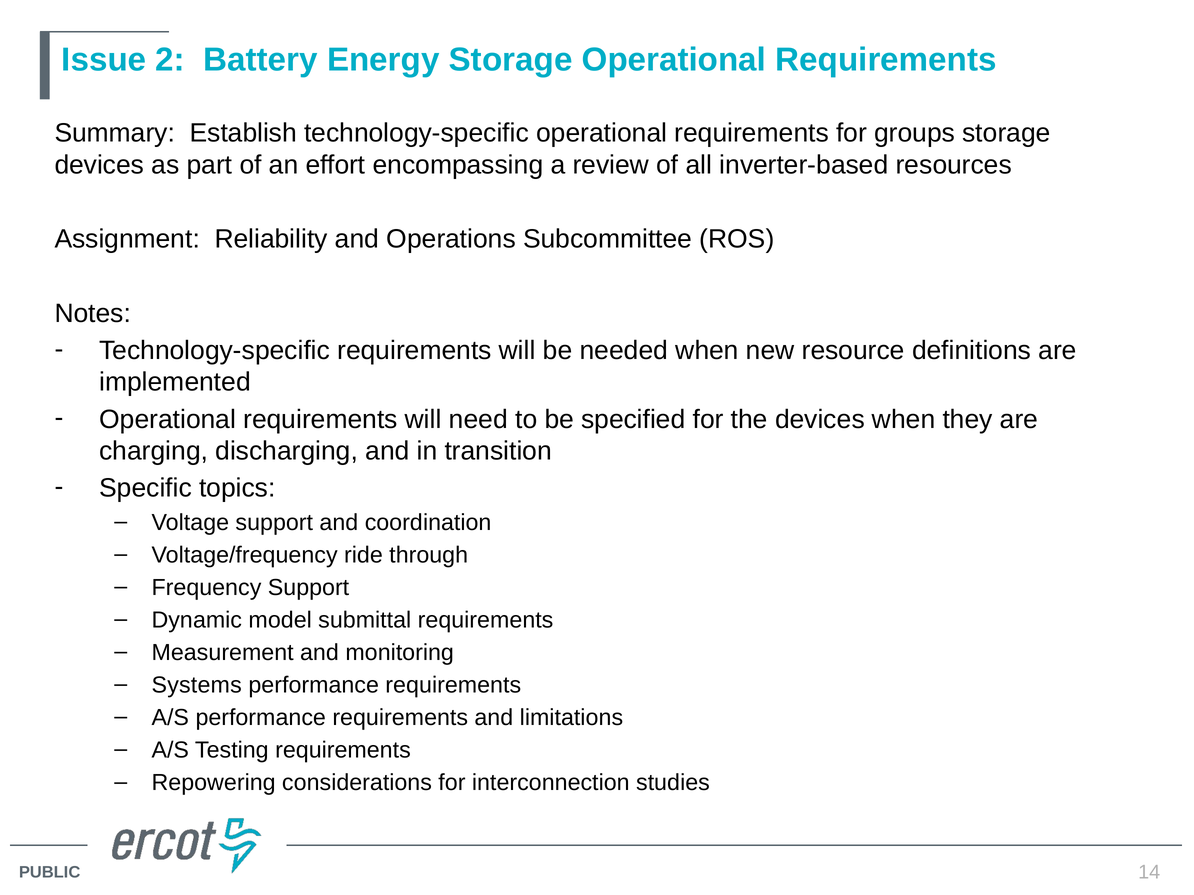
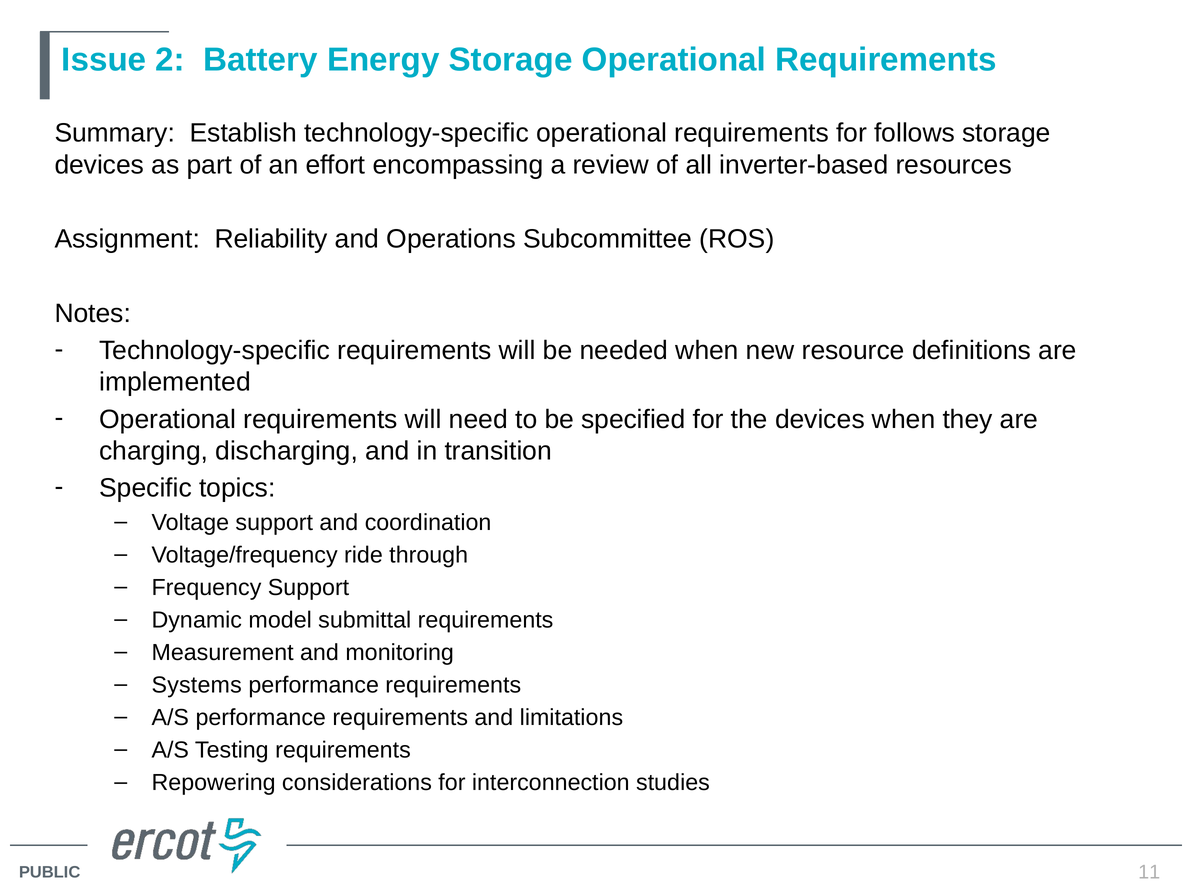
groups: groups -> follows (915, 133)
14: 14 -> 11 (1149, 872)
